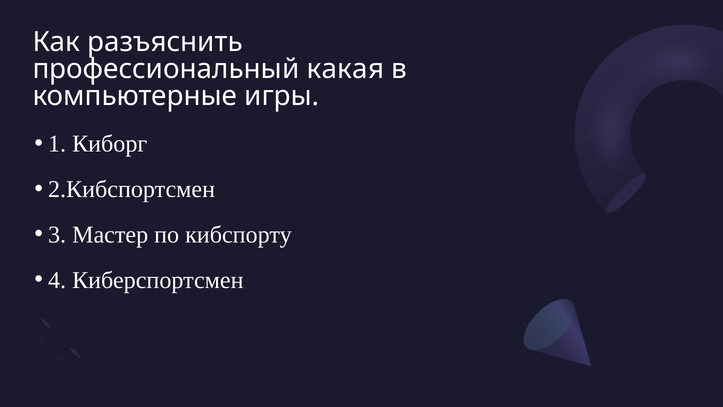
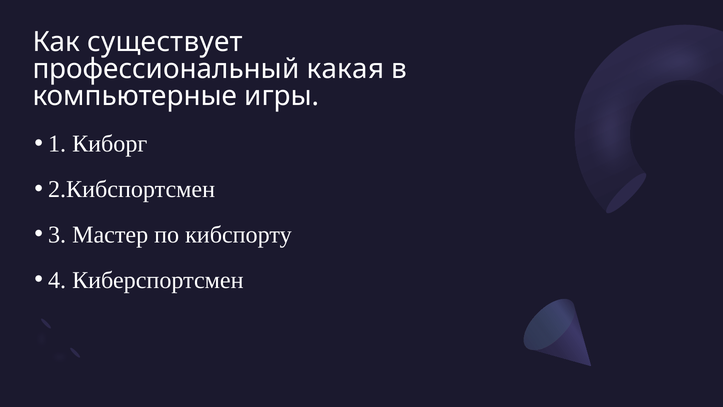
разъяснить: разъяснить -> существует (165, 42)
